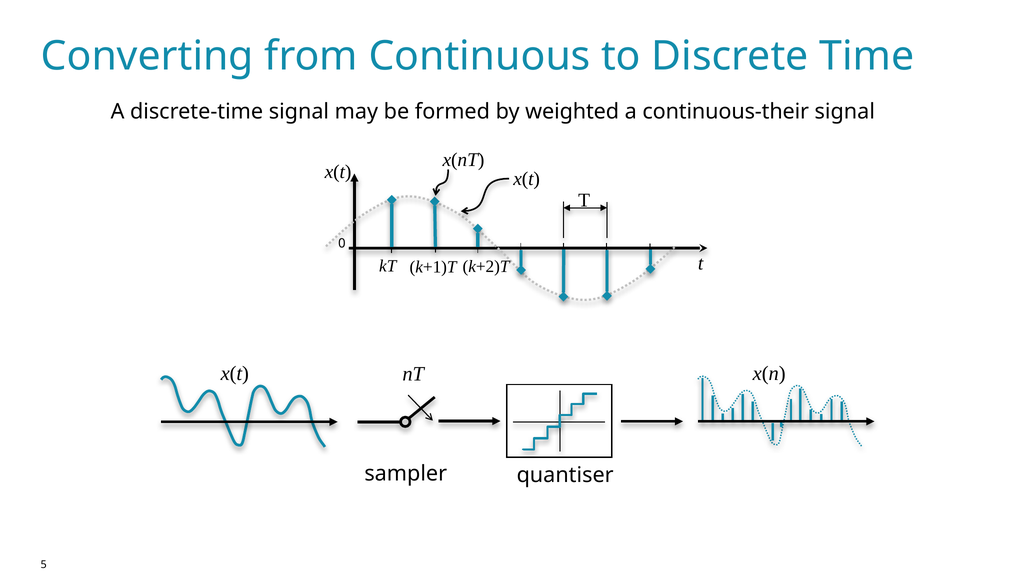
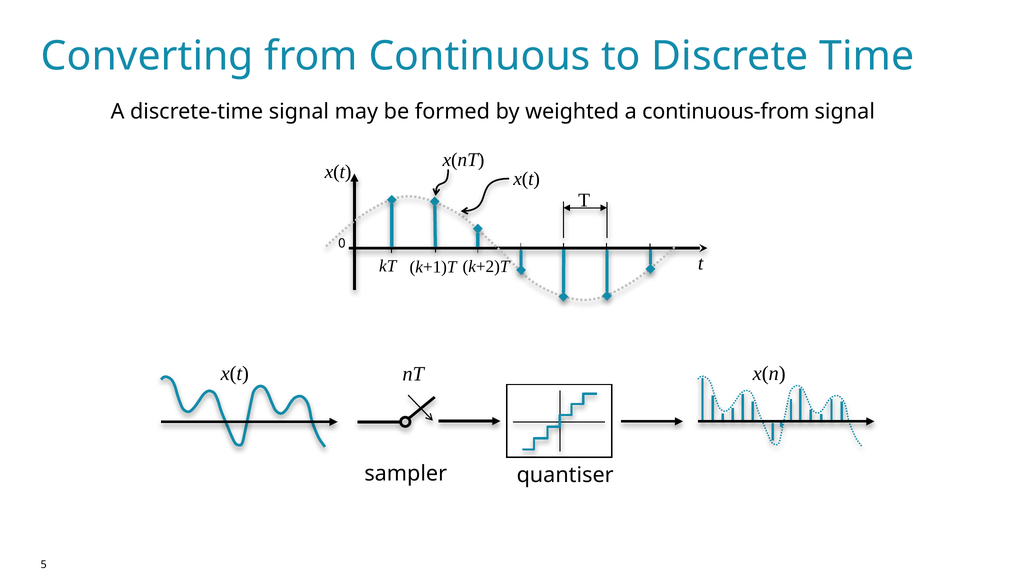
continuous-their: continuous-their -> continuous-from (726, 112)
